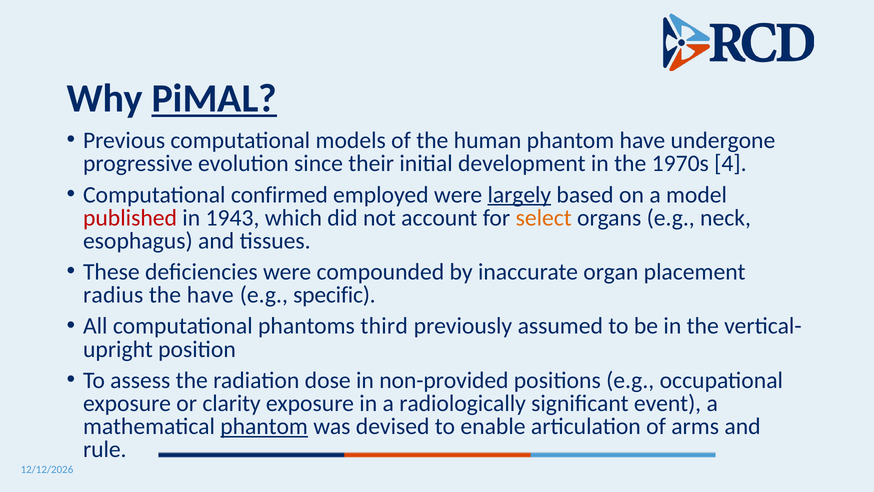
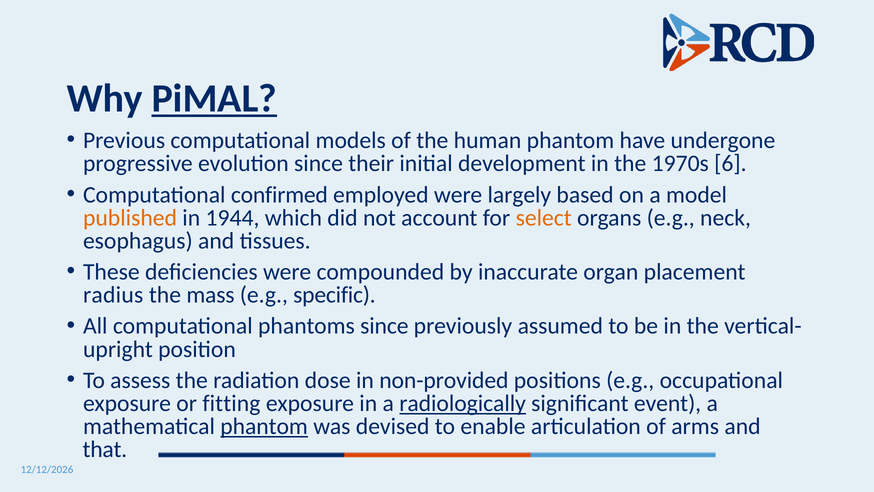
4: 4 -> 6 (730, 163)
largely underline: present -> none (519, 195)
published colour: red -> orange (130, 218)
1943: 1943 -> 1944 (233, 218)
the have: have -> mass (211, 295)
phantoms third: third -> since (384, 326)
clarity: clarity -> fitting (231, 403)
radiologically underline: none -> present (463, 403)
rule: rule -> that (105, 449)
